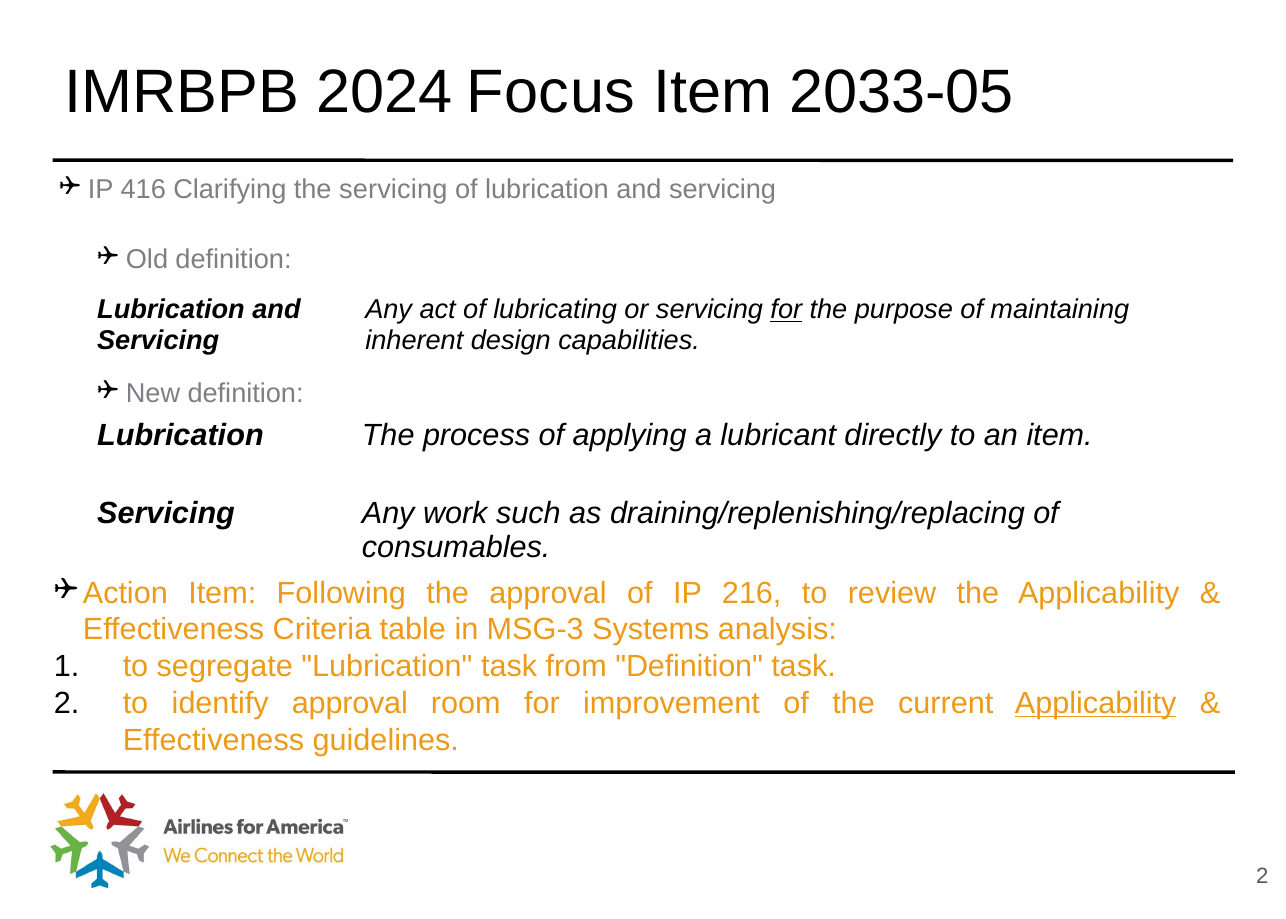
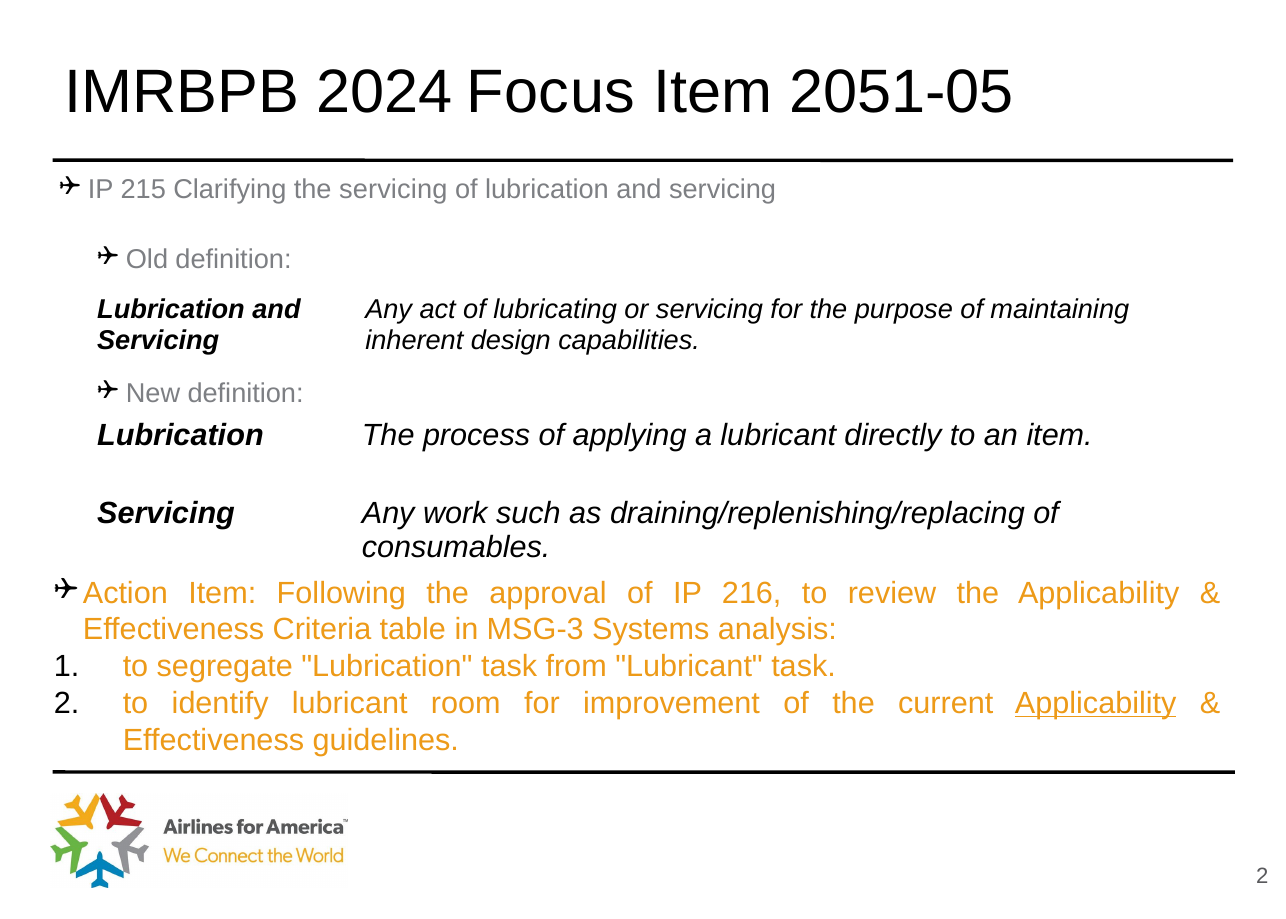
2033-05: 2033-05 -> 2051-05 (901, 93)
416: 416 -> 215 (143, 190)
for underline: present -> none (786, 310)
from Definition: Definition -> Lubricant (689, 666)
identify approval: approval -> lubricant (350, 703)
